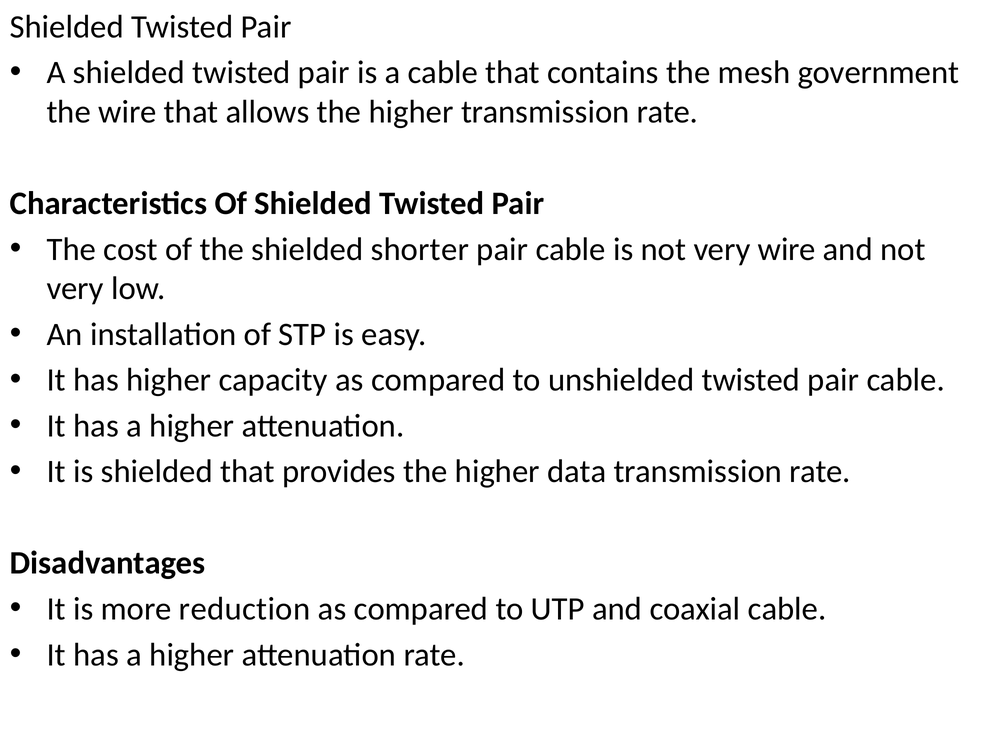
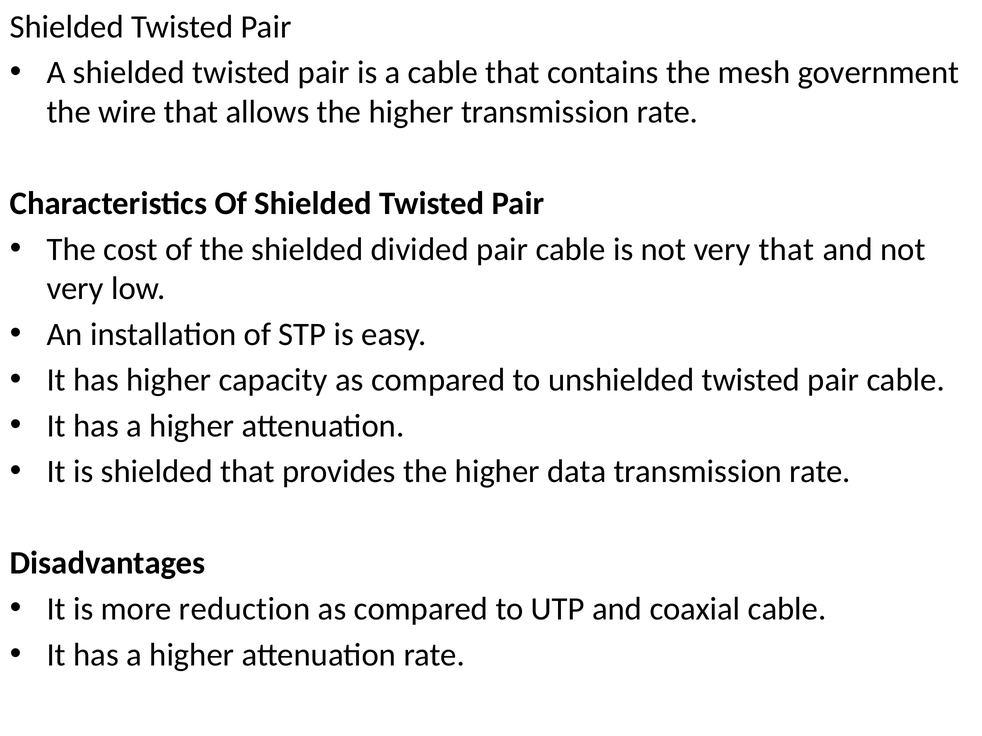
shorter: shorter -> divided (420, 249)
very wire: wire -> that (786, 249)
